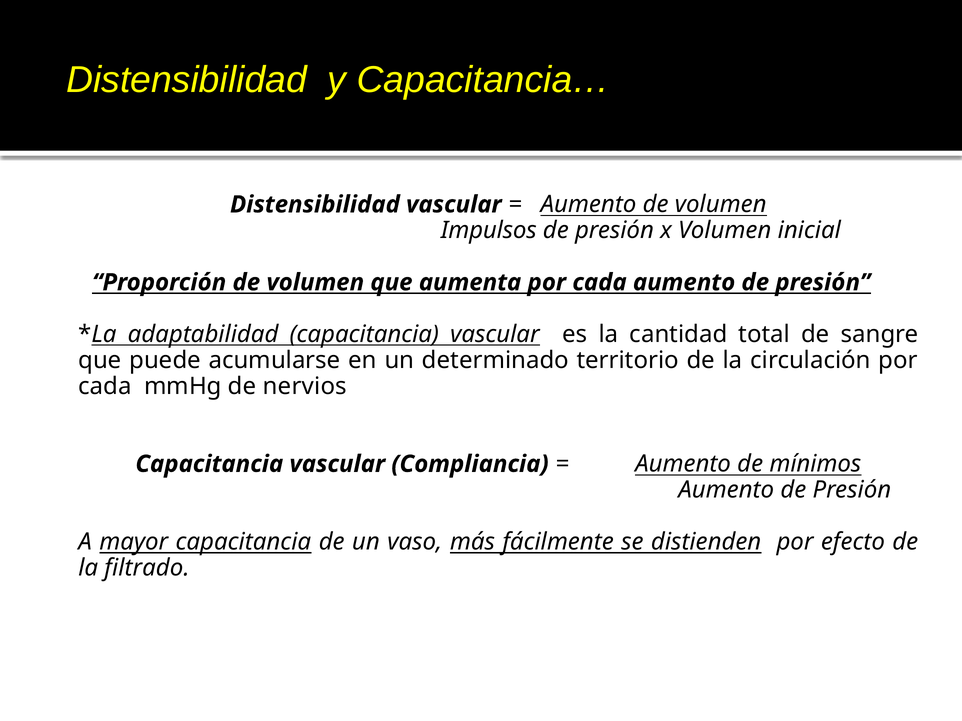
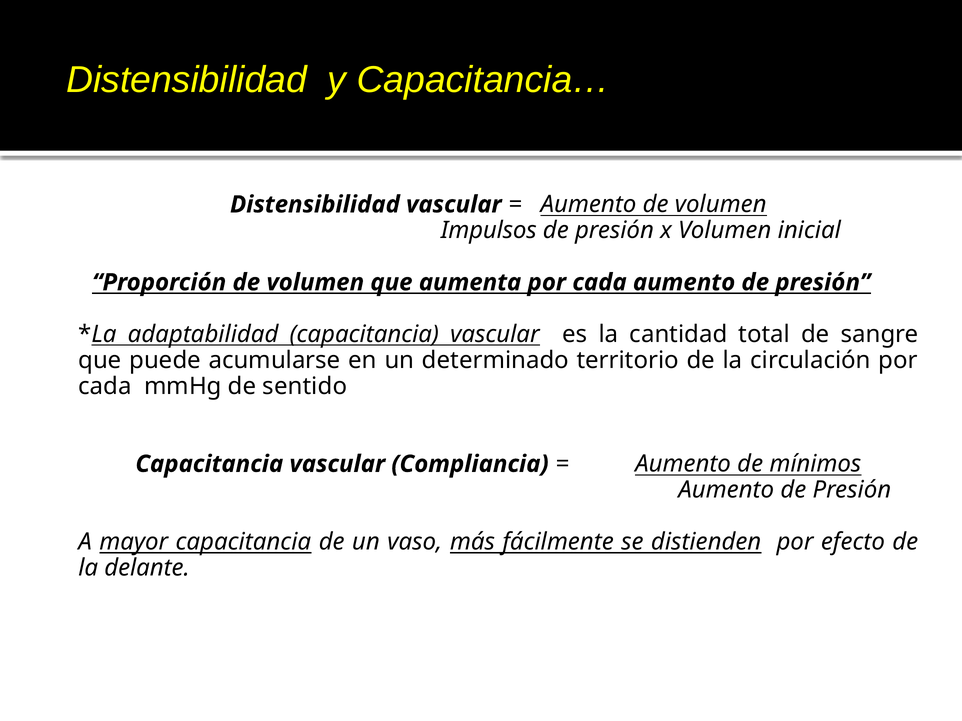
nervios: nervios -> sentido (305, 386)
filtrado: filtrado -> delante (147, 568)
